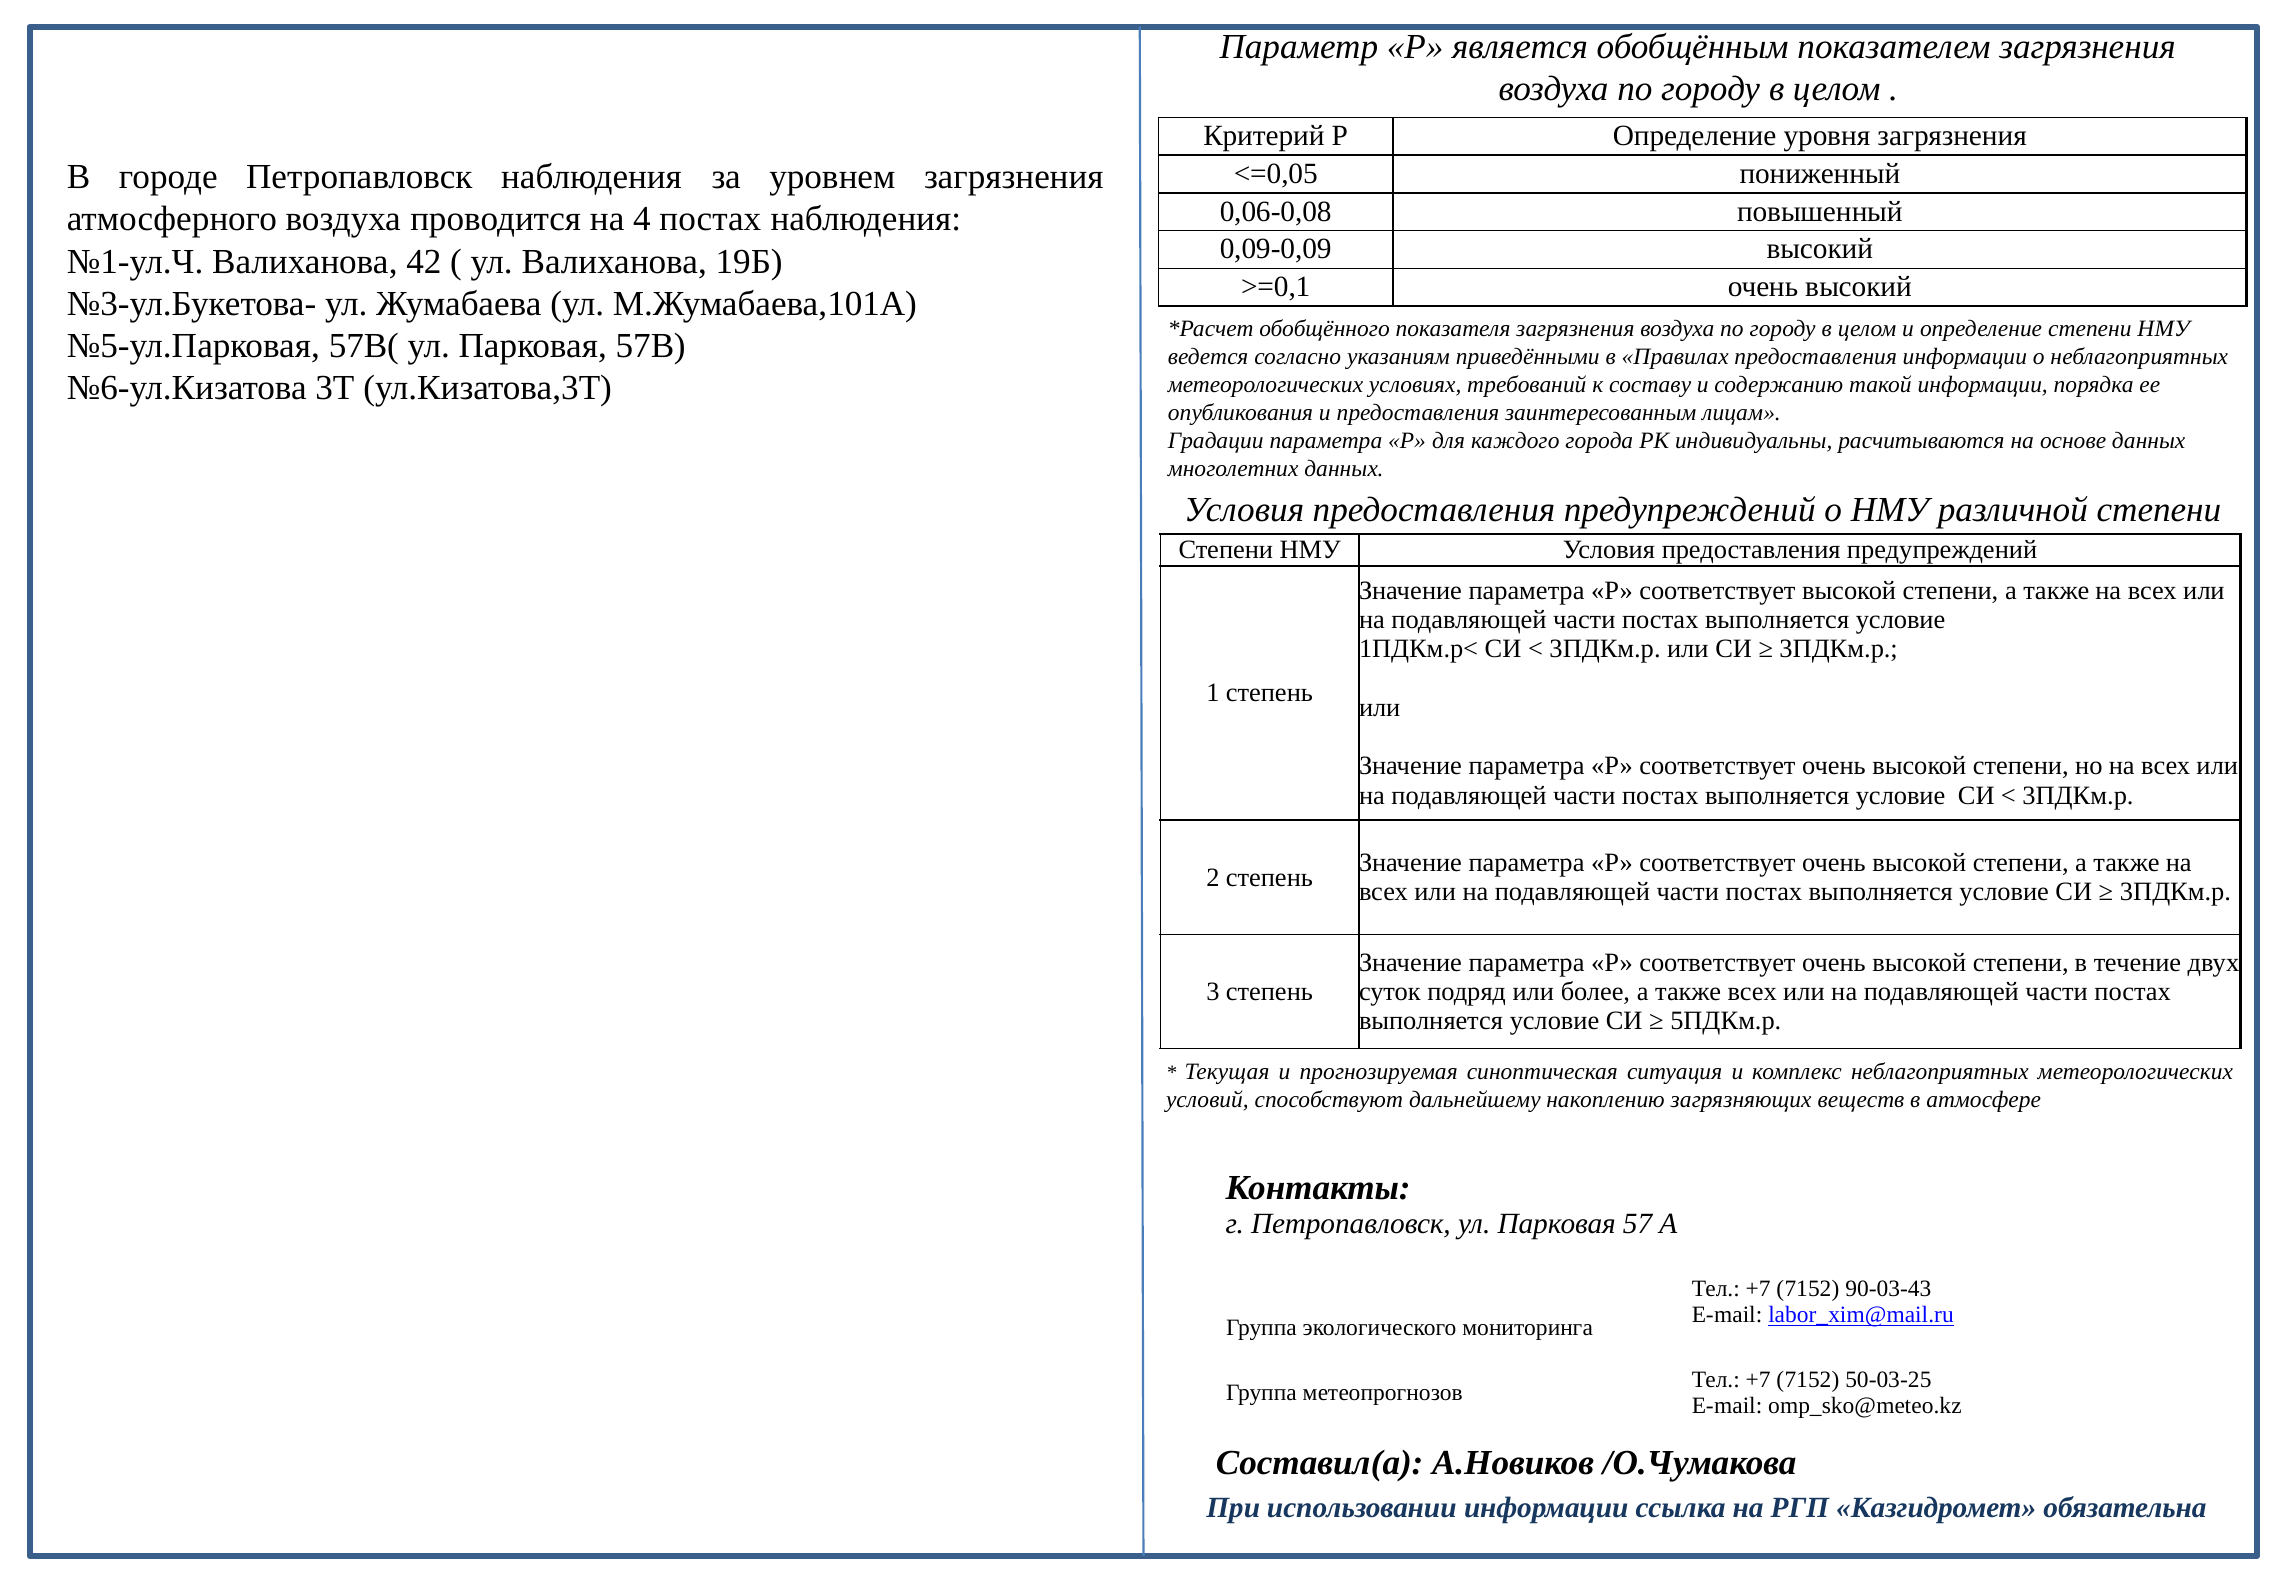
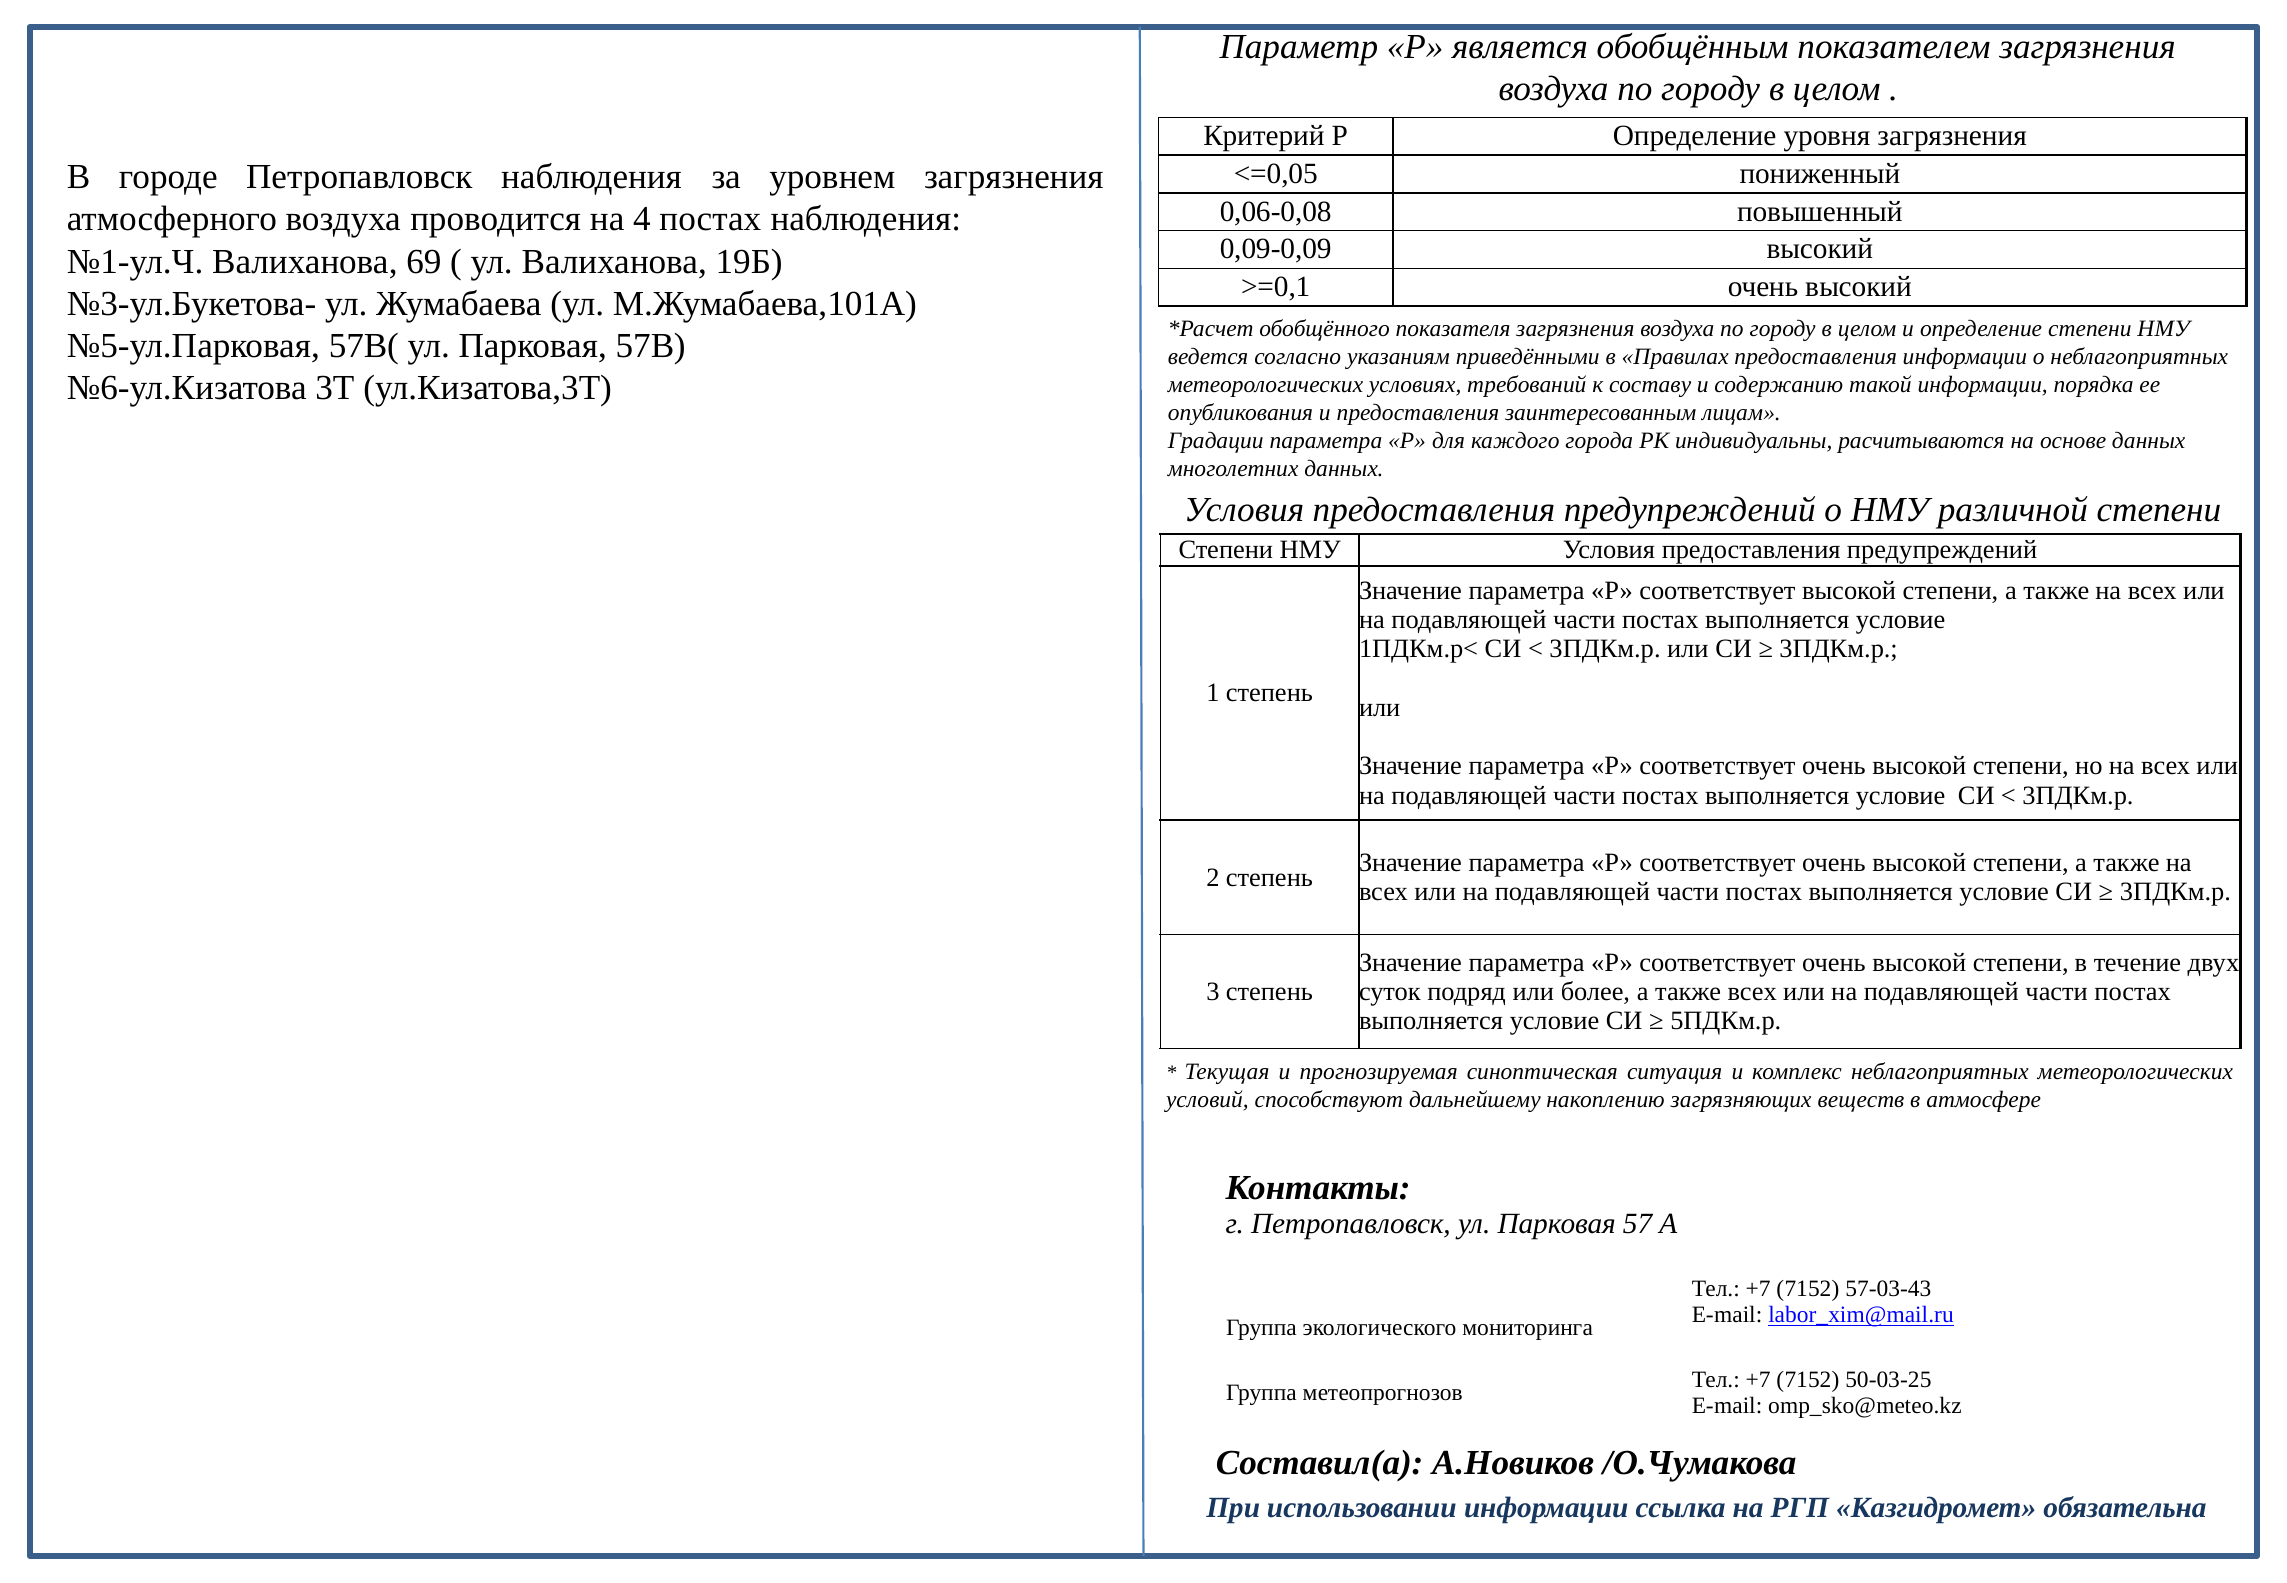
42: 42 -> 69 (424, 262)
90-03-43: 90-03-43 -> 57-03-43 (1888, 1289)
